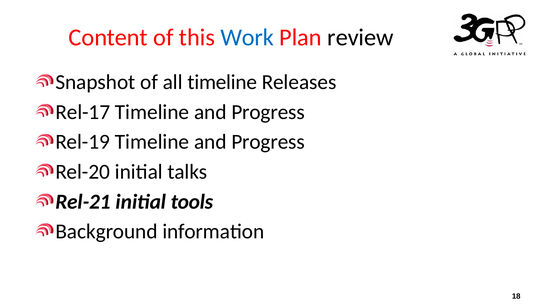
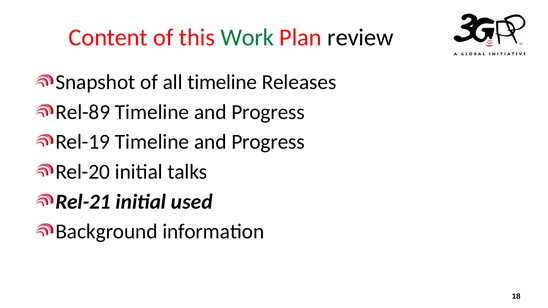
Work colour: blue -> green (247, 38)
Rel-17: Rel-17 -> Rel-89 (83, 112)
tools: tools -> used (192, 202)
